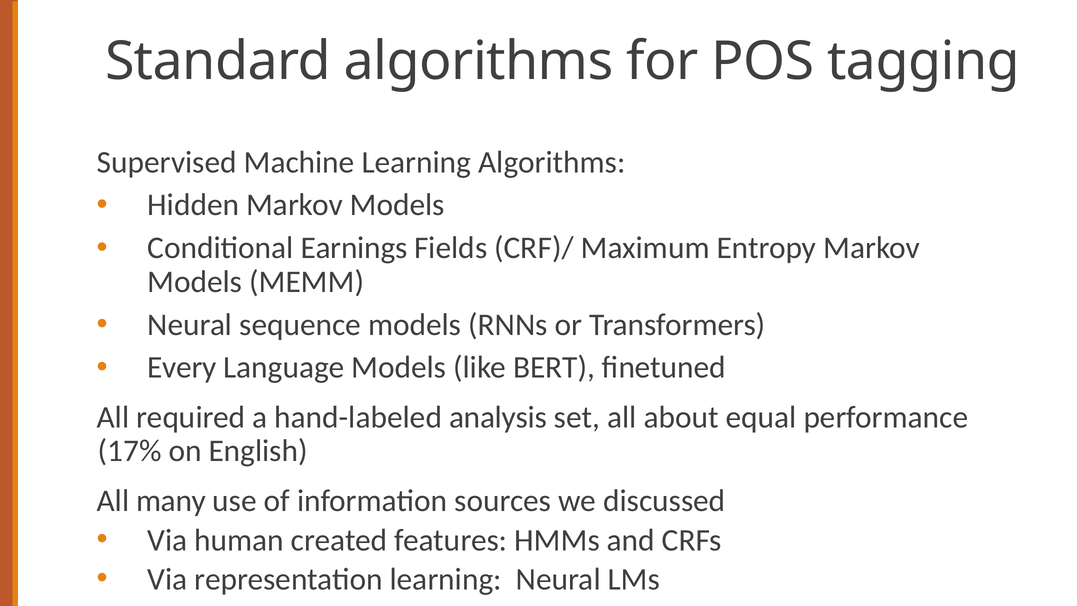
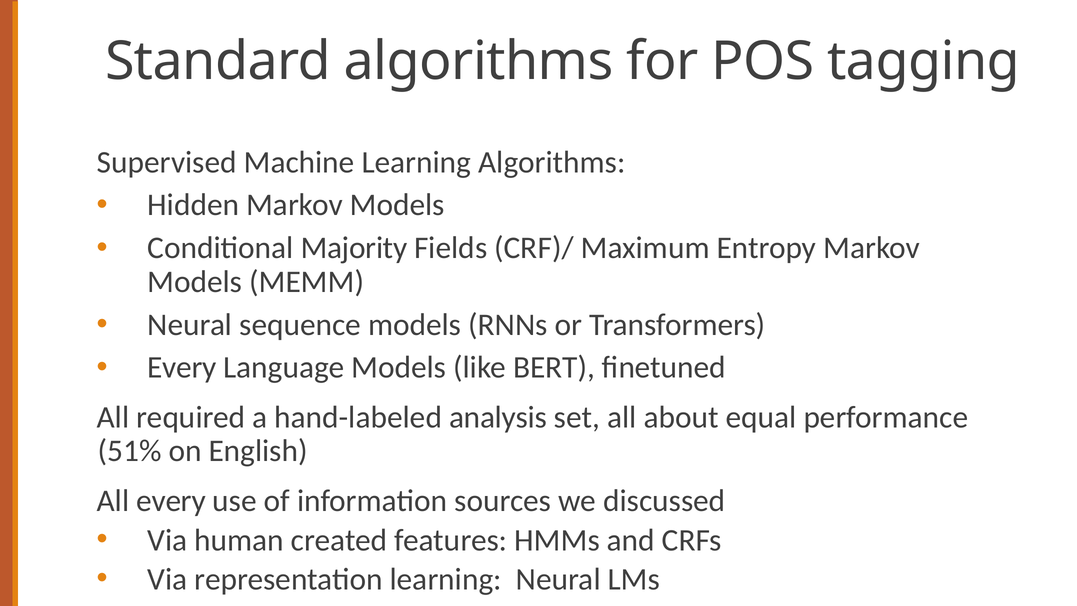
Earnings: Earnings -> Majority (354, 248)
17%: 17% -> 51% (130, 451)
All many: many -> every (171, 500)
